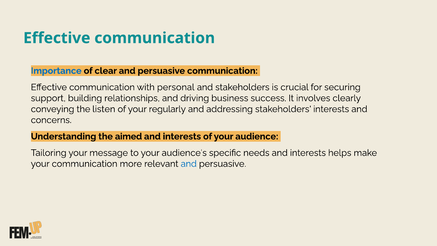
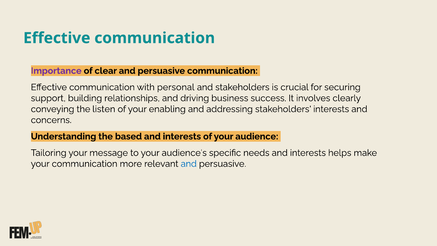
Importance colour: blue -> purple (56, 71)
regularly: regularly -> enabling (167, 109)
aimed: aimed -> based (128, 136)
